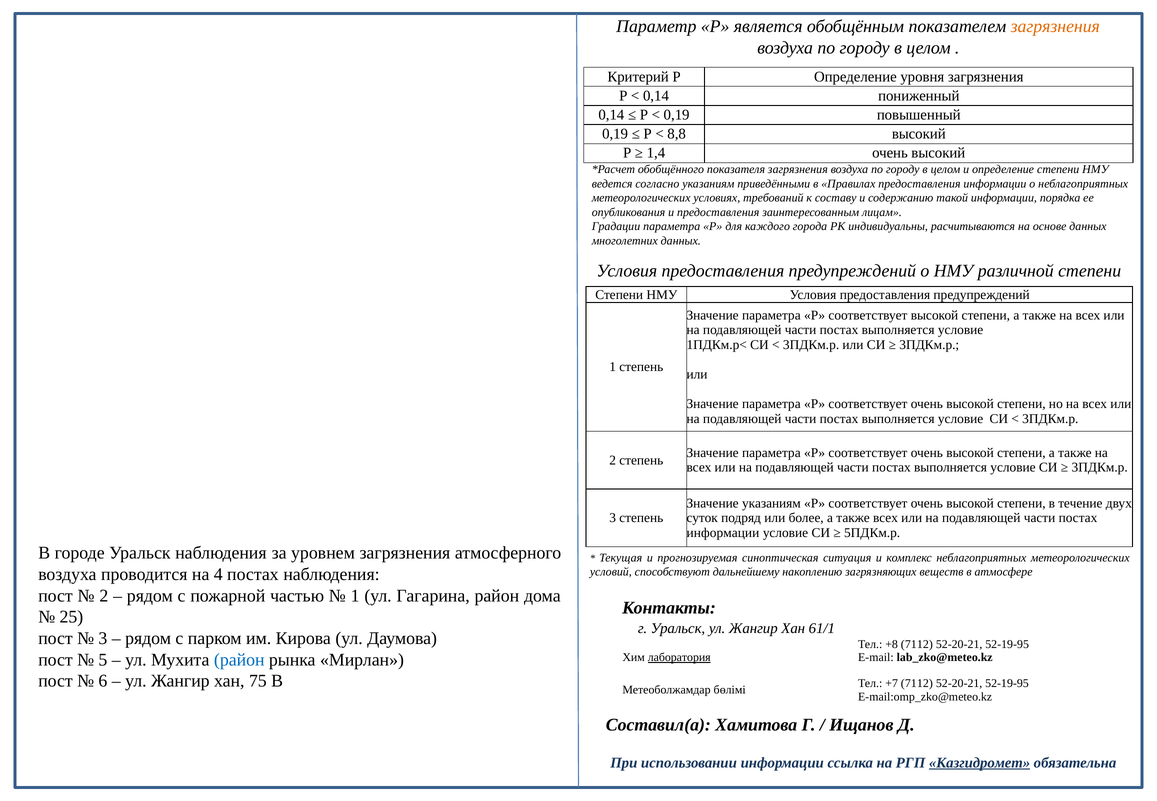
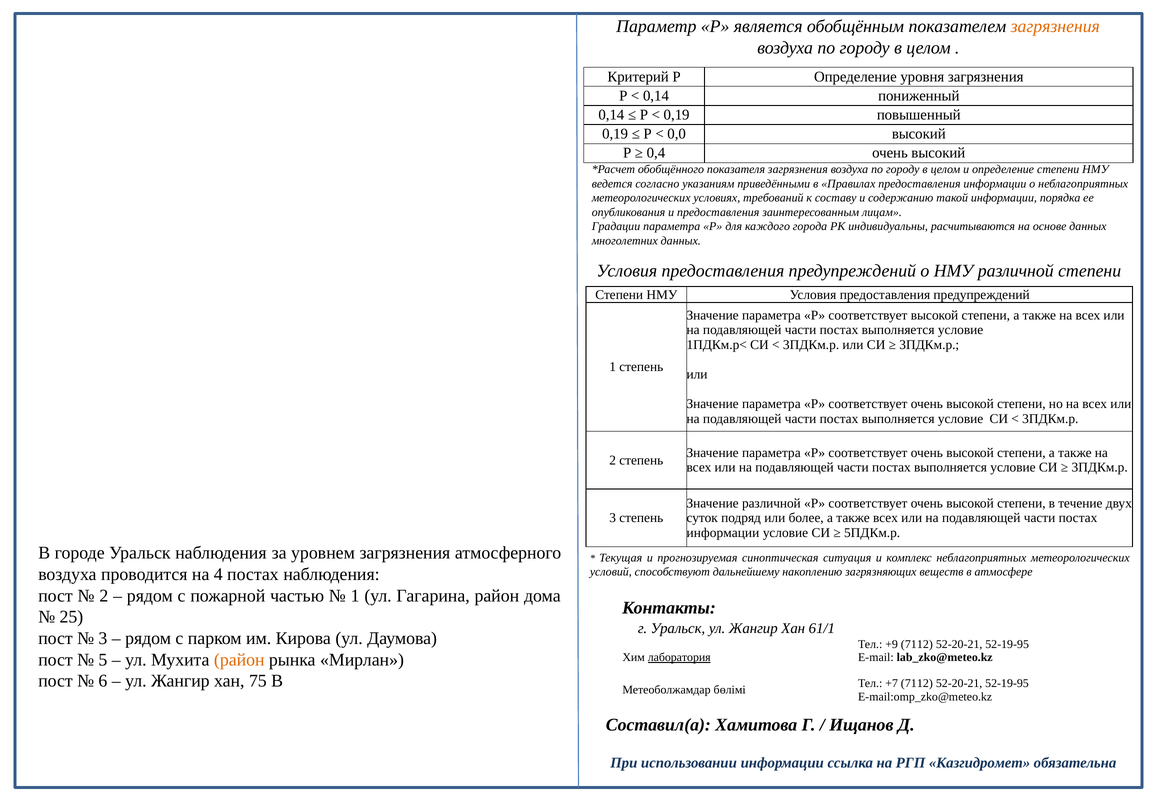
8,8: 8,8 -> 0,0 (677, 134)
1,4: 1,4 -> 0,4 (656, 153)
Значение указаниям: указаниям -> различной (771, 503)
+8: +8 -> +9 (892, 644)
район colour: blue -> orange (239, 660)
Казгидромет underline: present -> none (980, 763)
